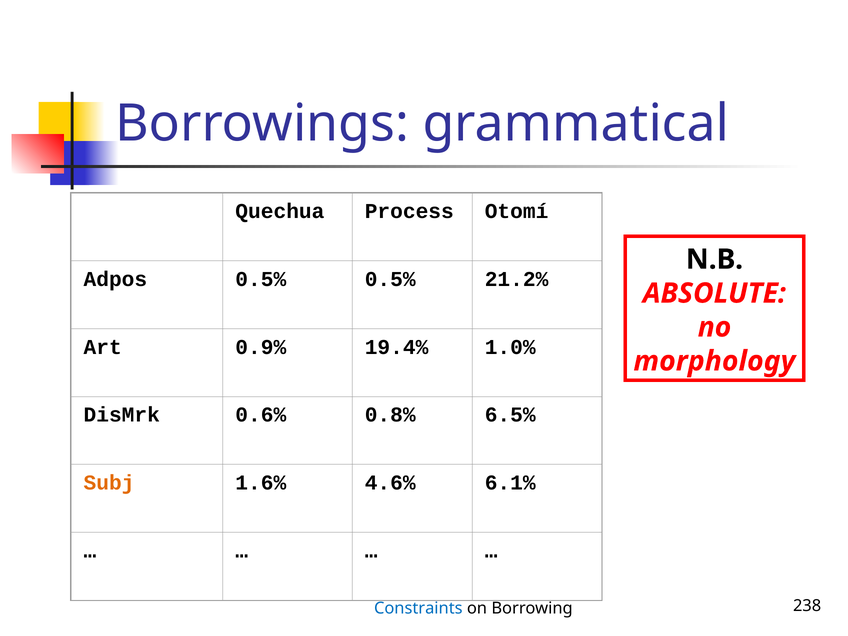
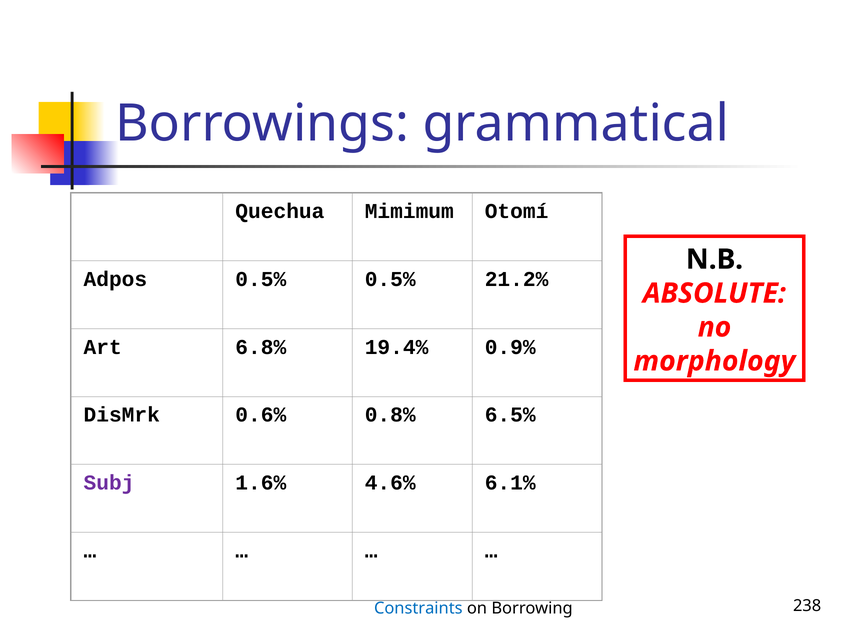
Process: Process -> Mimimum (409, 211)
0.9%: 0.9% -> 6.8% (261, 347)
1.0%: 1.0% -> 0.9% (510, 347)
Subj colour: orange -> purple (109, 483)
